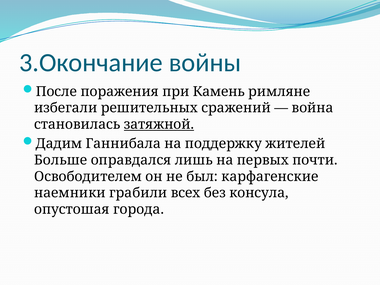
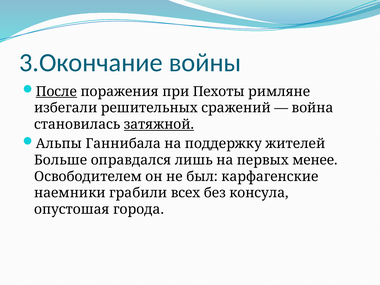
После underline: none -> present (56, 91)
Камень: Камень -> Пехоты (219, 91)
Дадим: Дадим -> Альпы (59, 144)
почти: почти -> менее (315, 160)
